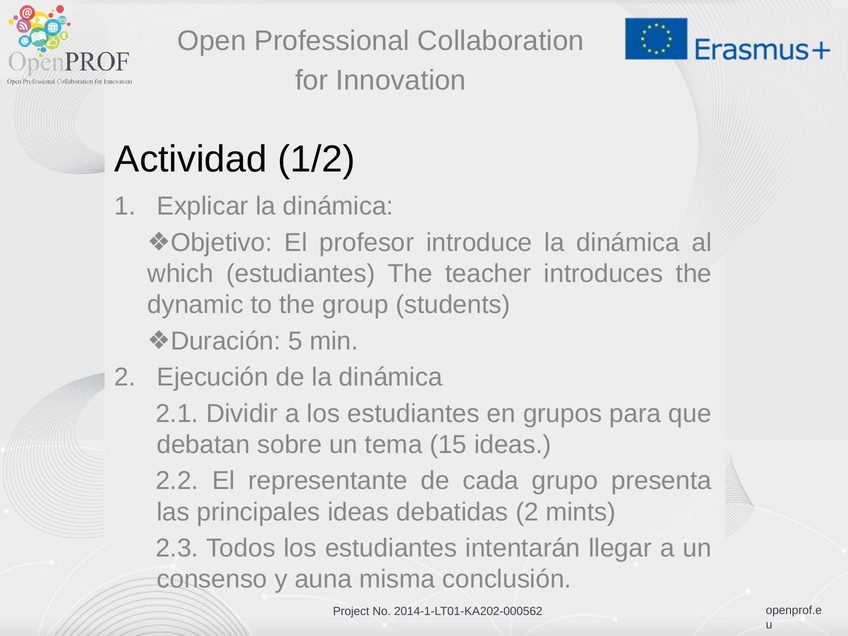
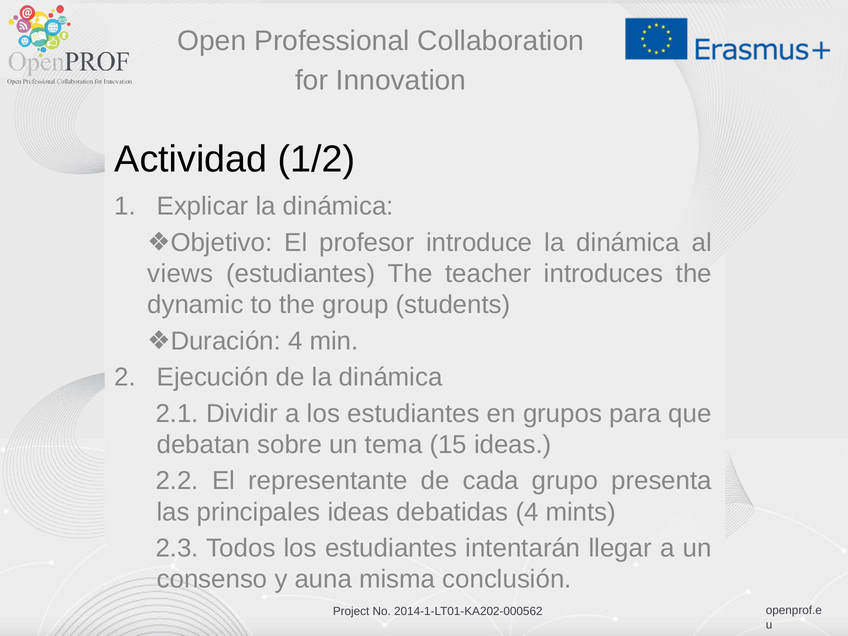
which: which -> views (180, 274)
5: 5 -> 4 (295, 341)
debatidas 2: 2 -> 4 (527, 512)
